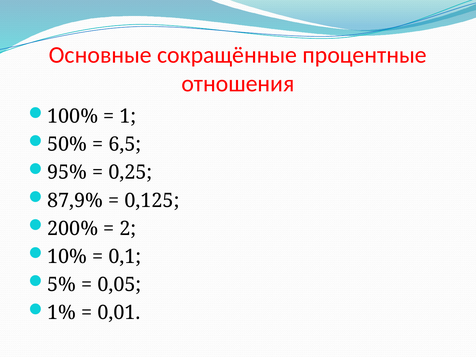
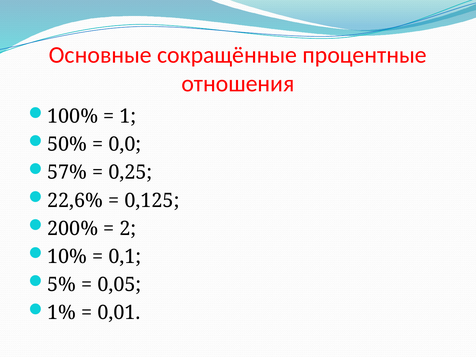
6,5: 6,5 -> 0,0 (125, 144)
95%: 95% -> 57% (67, 172)
87,9%: 87,9% -> 22,6% (75, 200)
